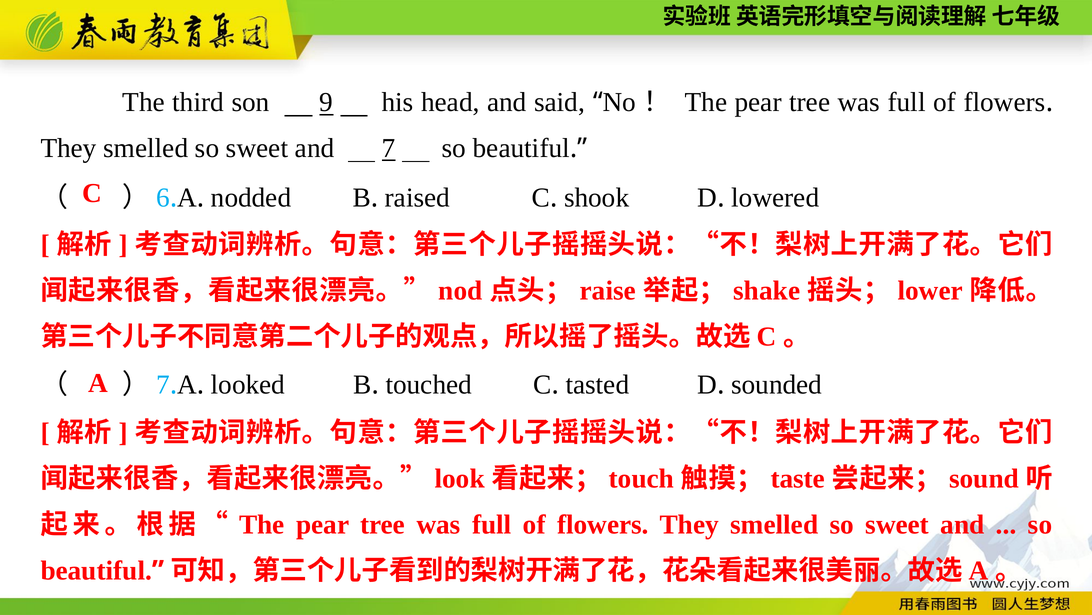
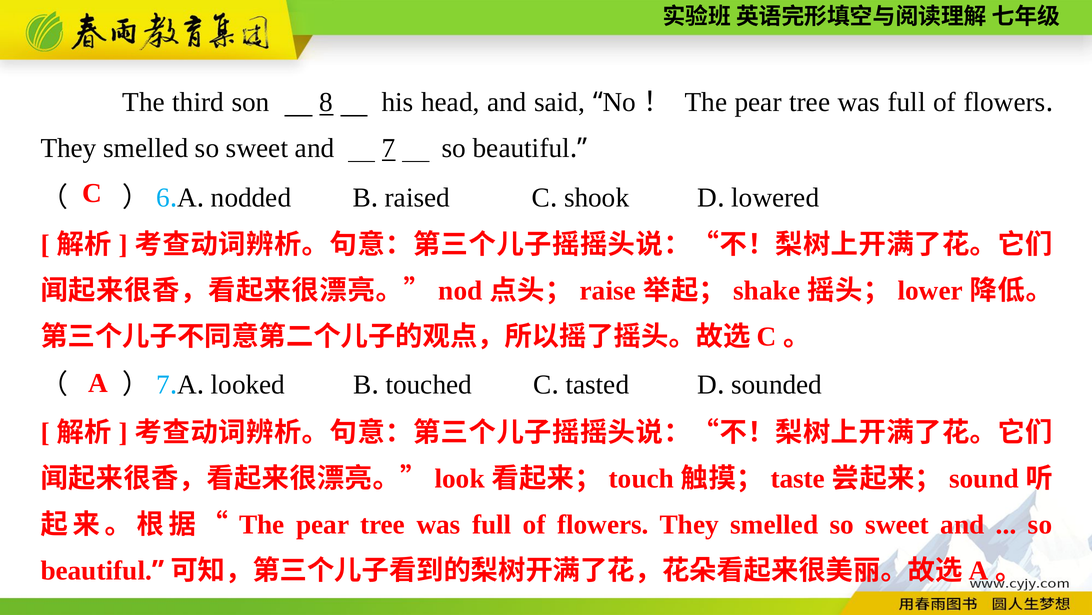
9: 9 -> 8 (326, 102)
